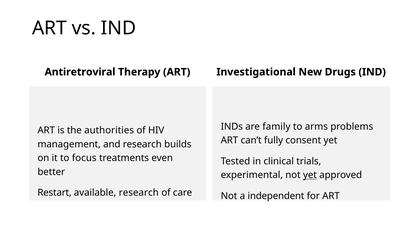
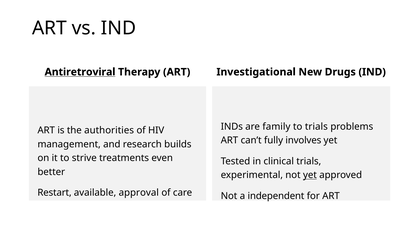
Antiretroviral underline: none -> present (80, 72)
to arms: arms -> trials (316, 126)
consent: consent -> involves (303, 140)
focus: focus -> strive (84, 158)
available research: research -> approval (139, 192)
